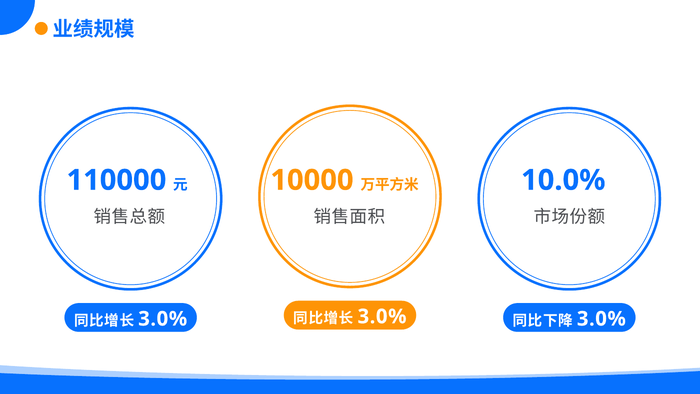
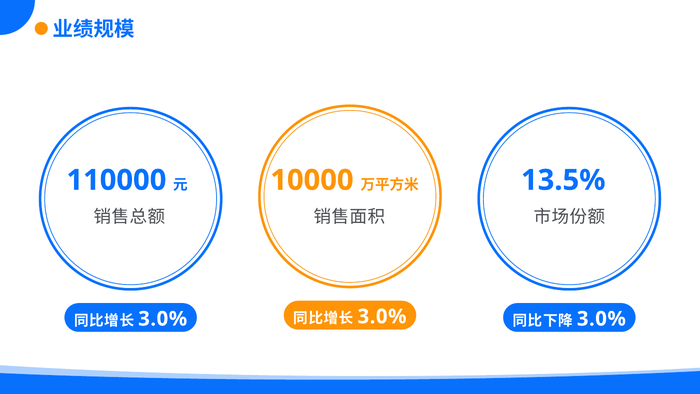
10.0%: 10.0% -> 13.5% (563, 180)
